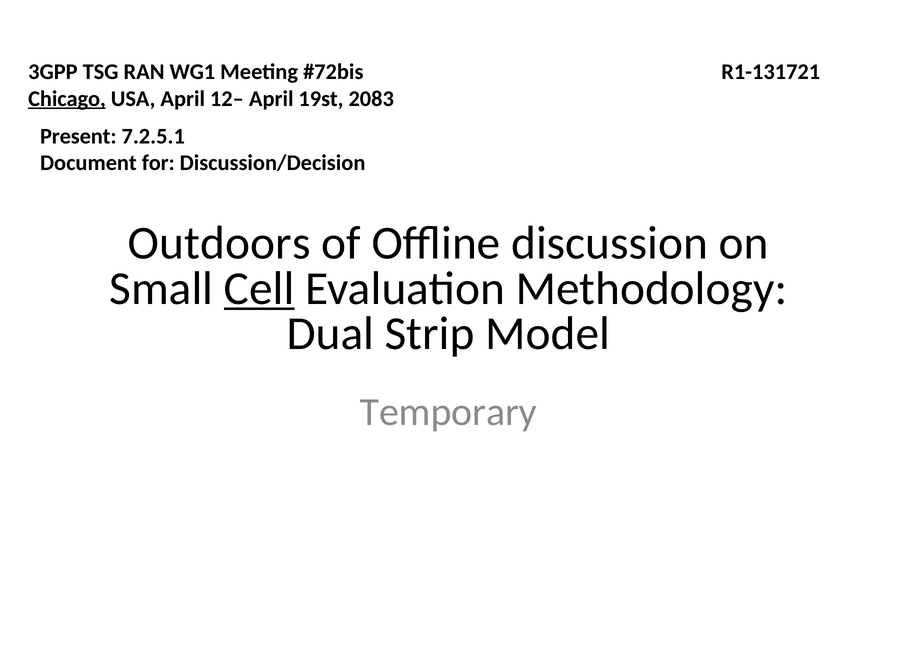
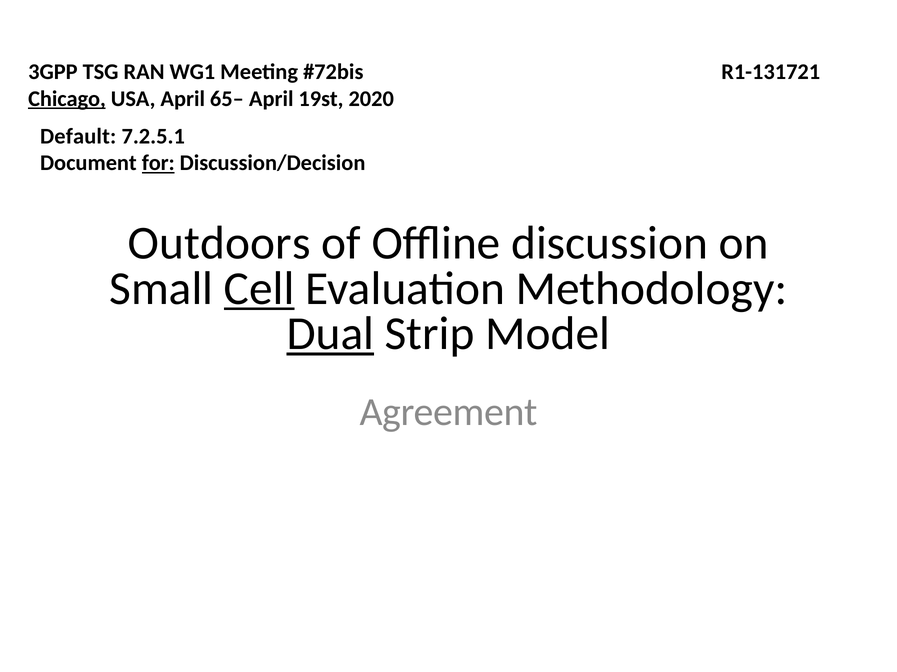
12–: 12– -> 65– (227, 99)
2083: 2083 -> 2020 (371, 99)
Present: Present -> Default (78, 136)
for underline: none -> present (158, 163)
Dual underline: none -> present (330, 334)
Temporary: Temporary -> Agreement (449, 412)
